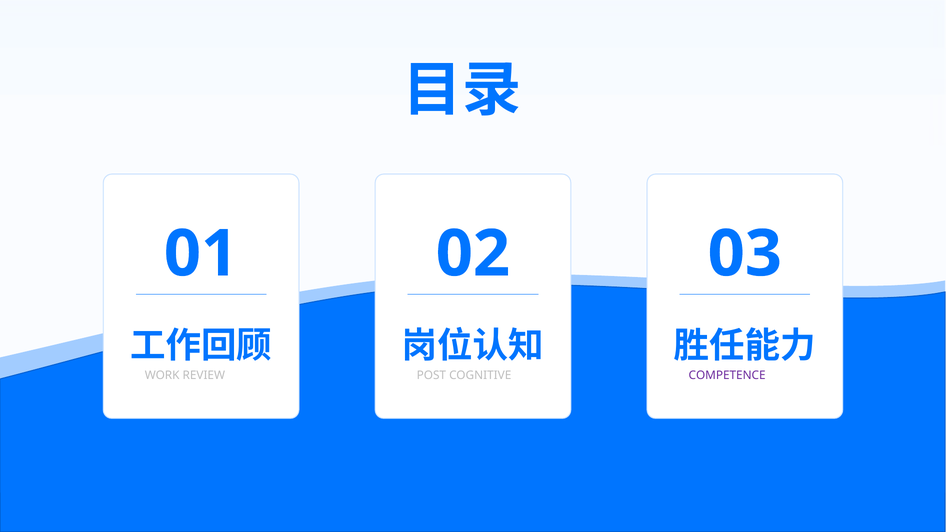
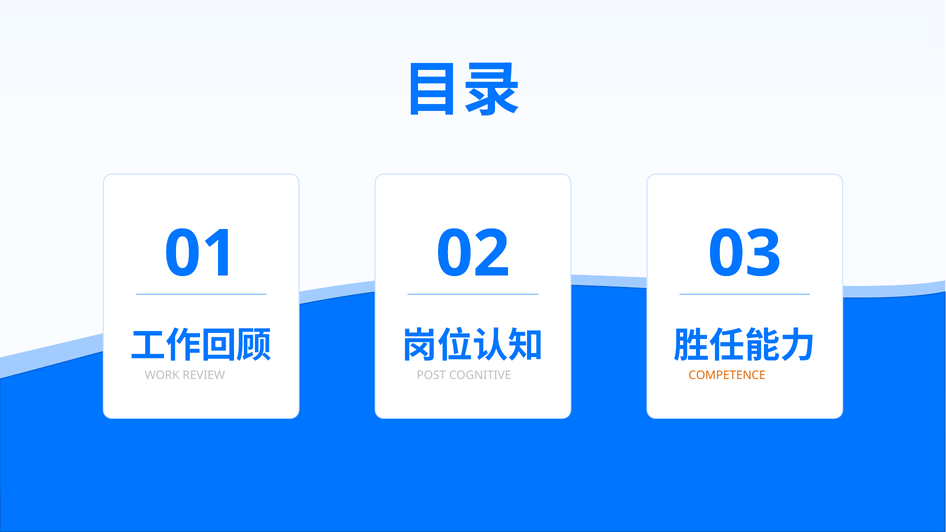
COMPETENCE colour: purple -> orange (727, 376)
